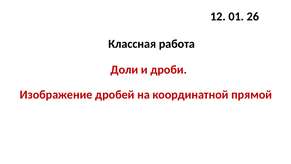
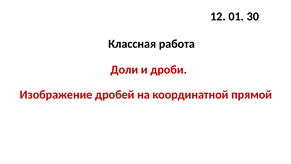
26: 26 -> 30 (253, 16)
